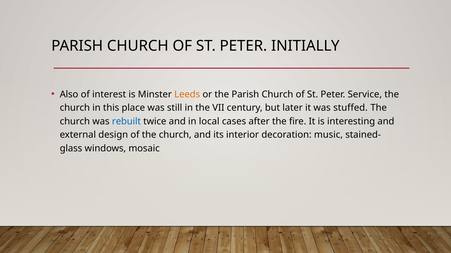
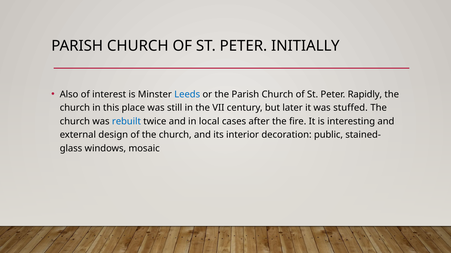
Leeds colour: orange -> blue (187, 95)
Service: Service -> Rapidly (365, 95)
music: music -> public (329, 135)
